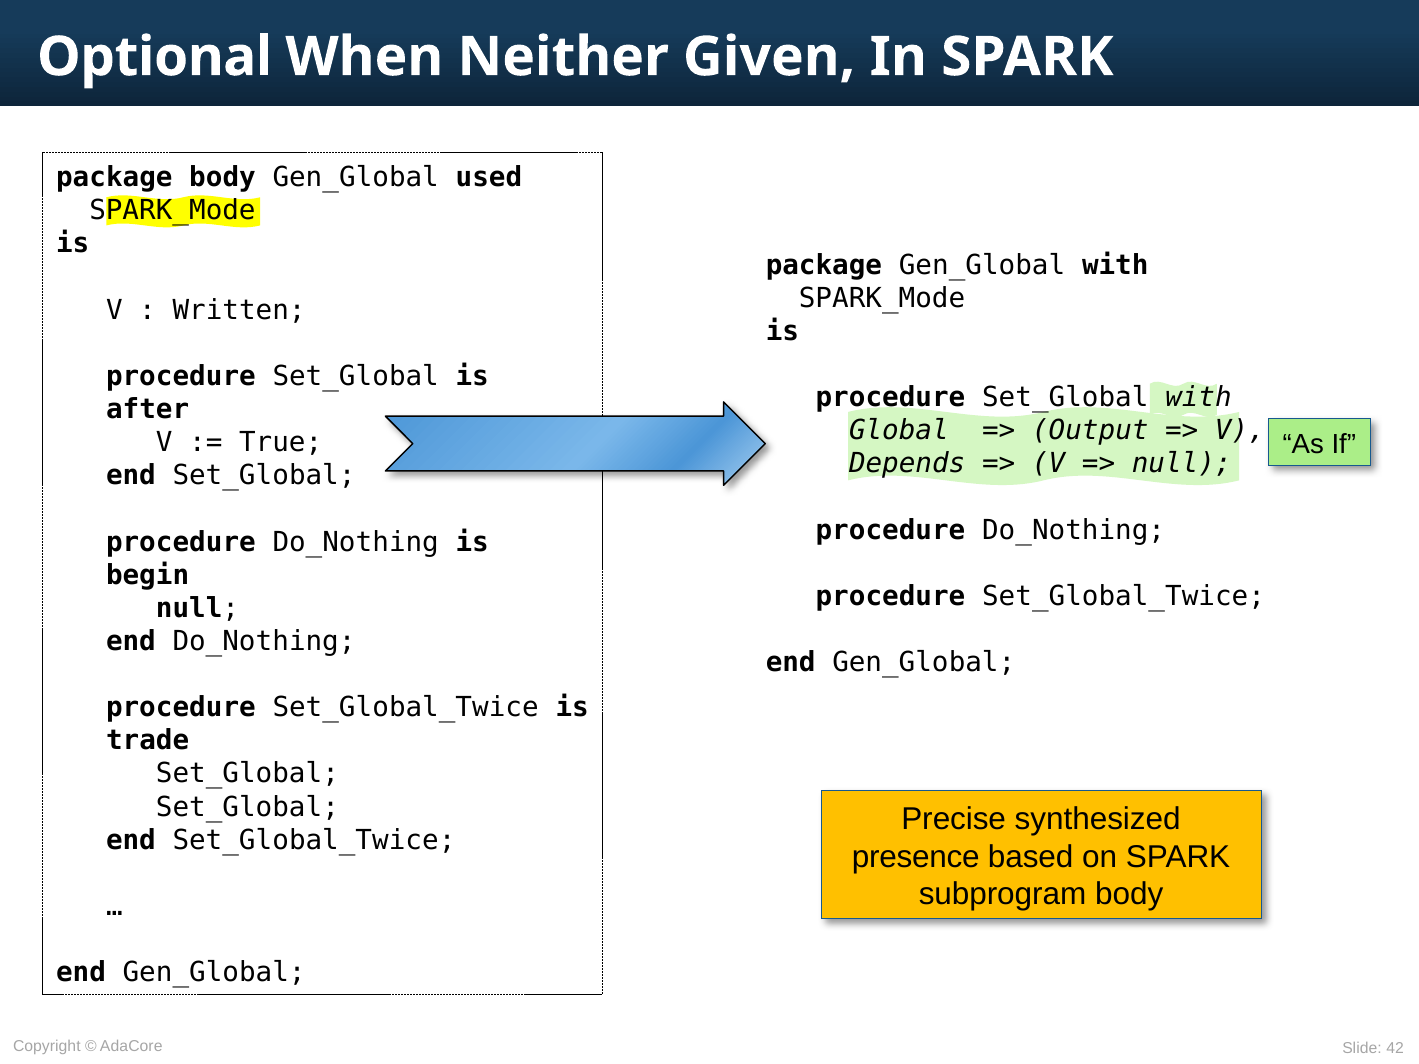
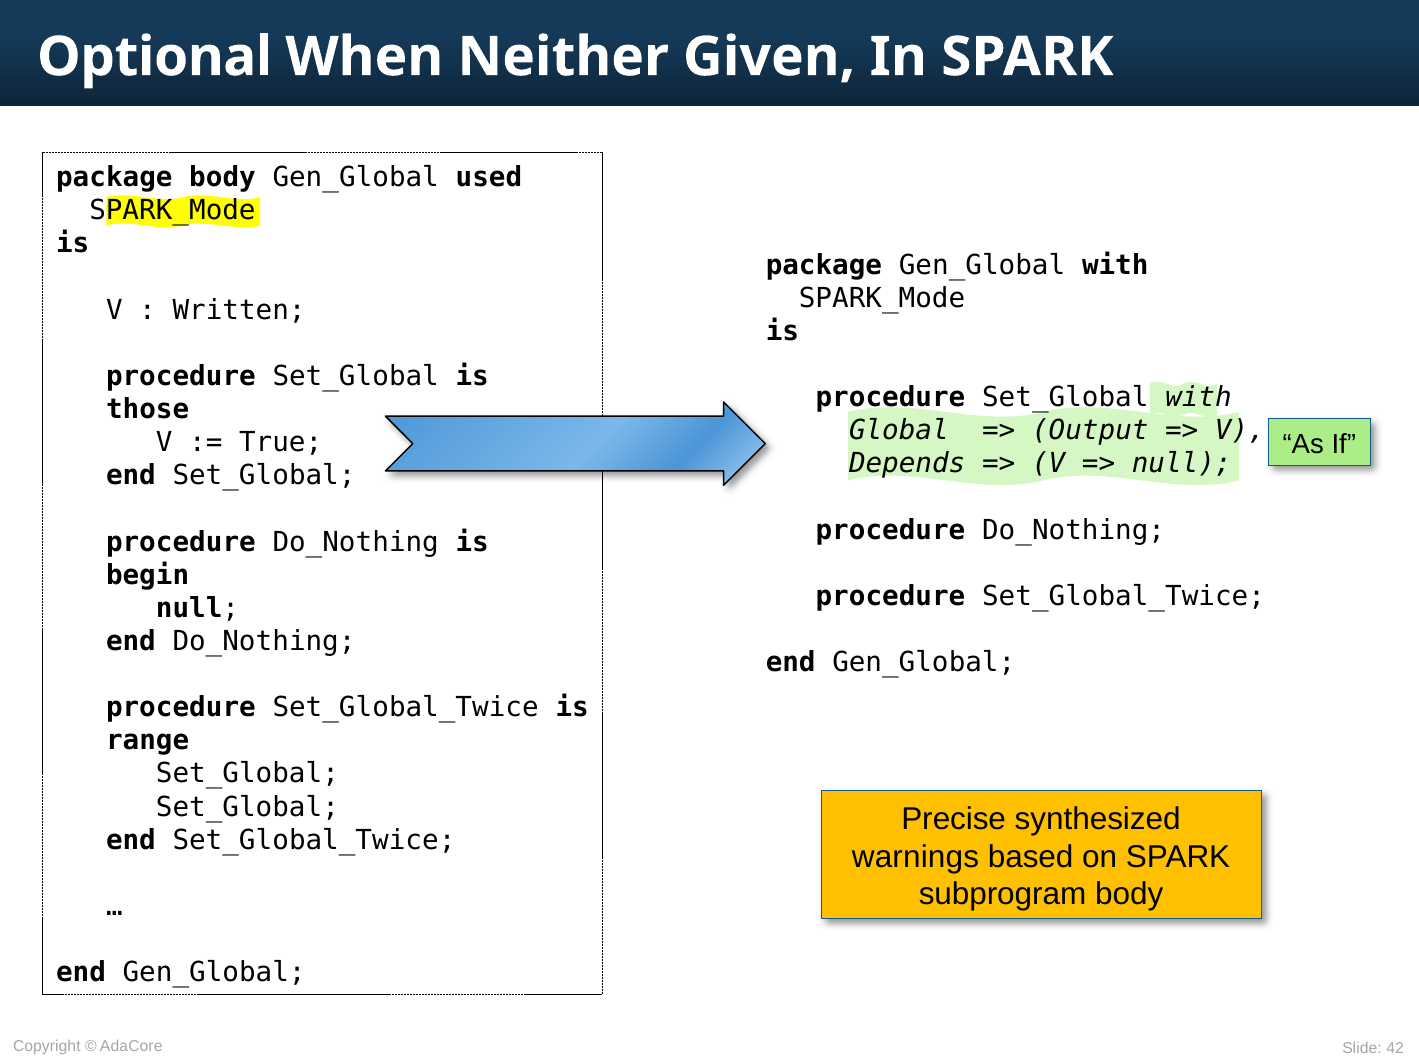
after: after -> those (148, 410)
trade: trade -> range (148, 741)
presence: presence -> warnings (915, 857)
